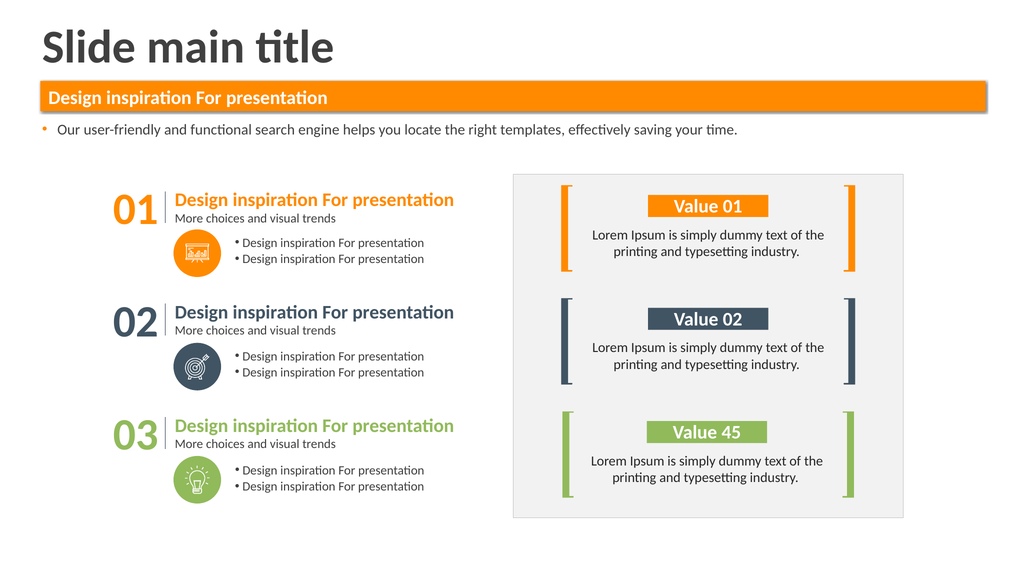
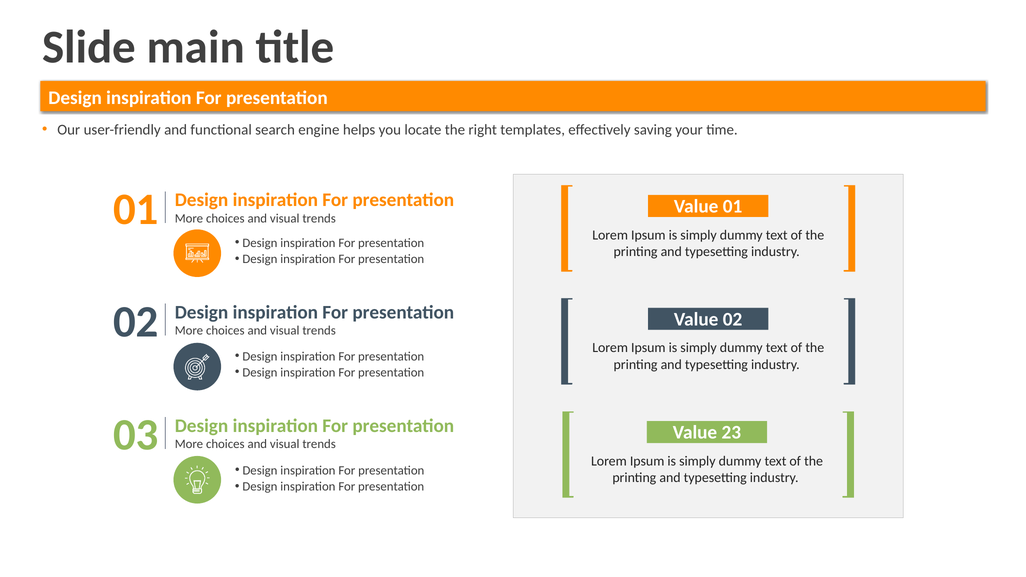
45: 45 -> 23 (731, 433)
